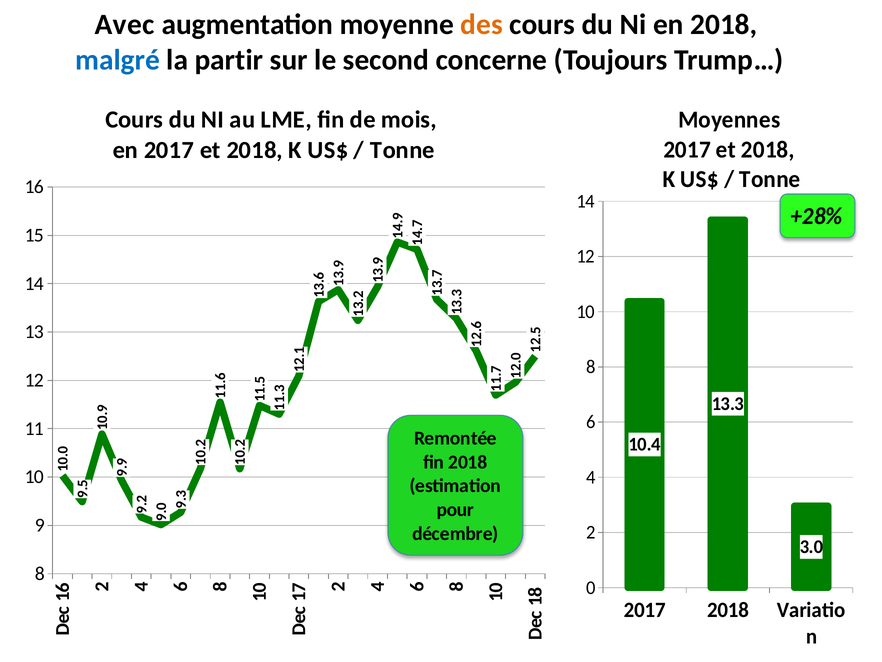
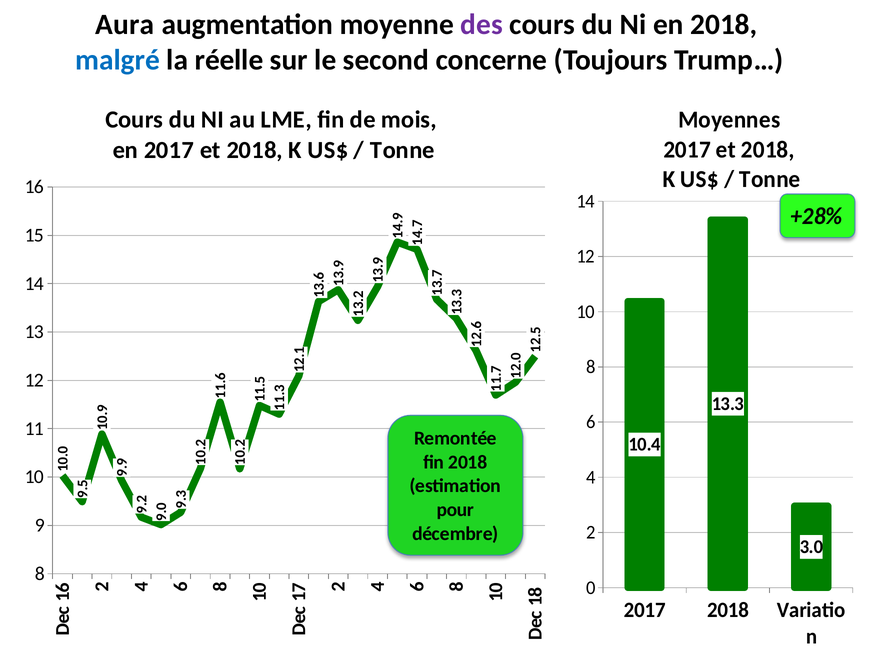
Avec: Avec -> Aura (125, 24)
des colour: orange -> purple (482, 24)
partir: partir -> réelle (229, 60)
